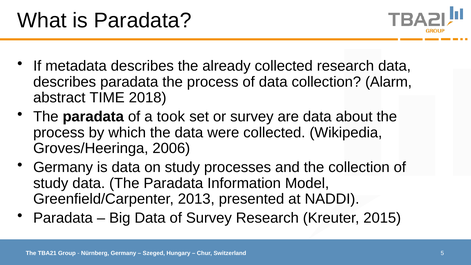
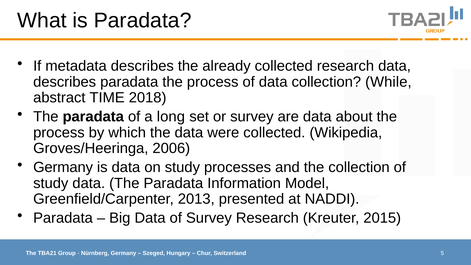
Alarm: Alarm -> While (388, 82)
took: took -> long (171, 117)
